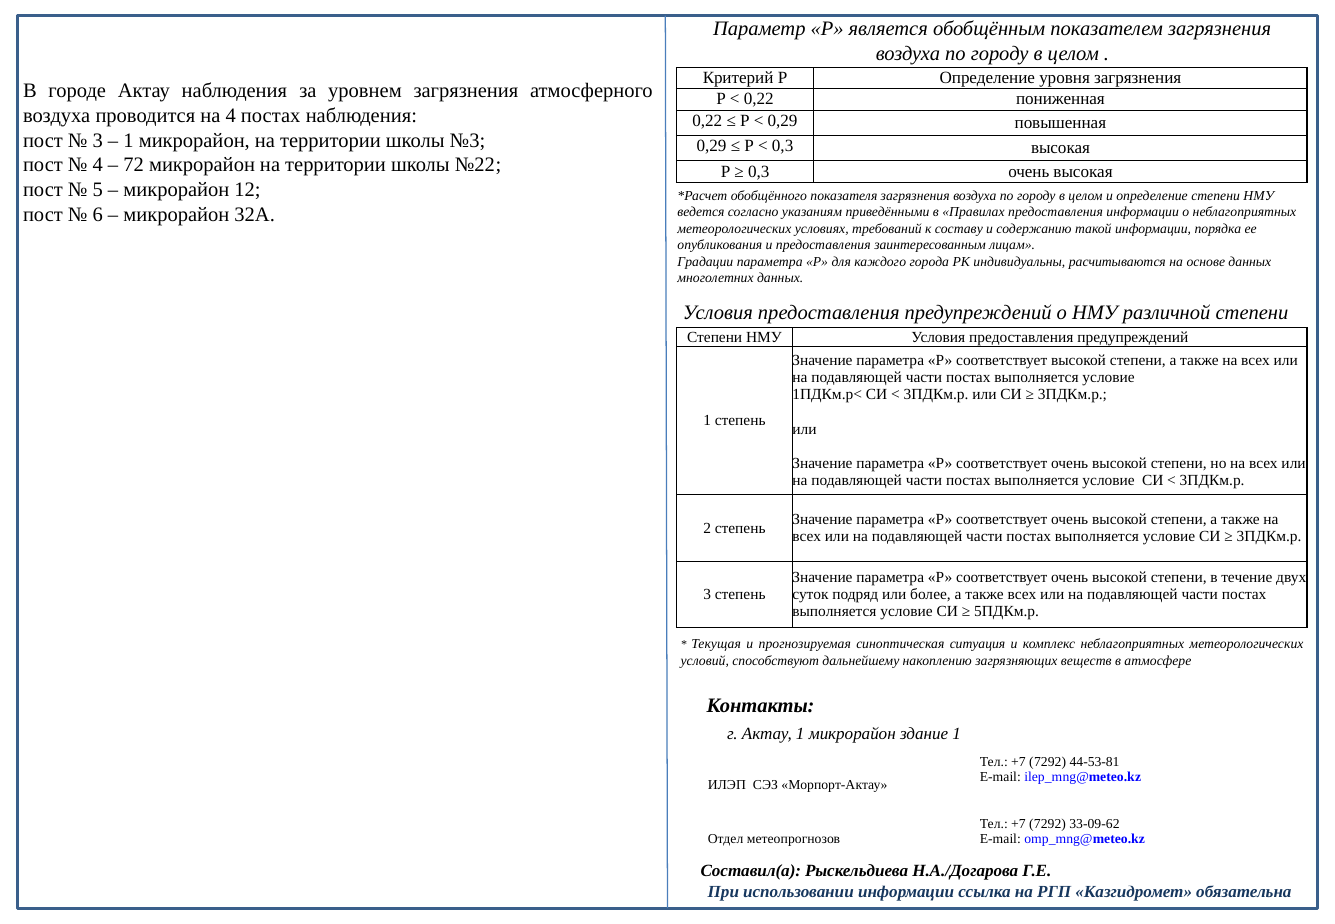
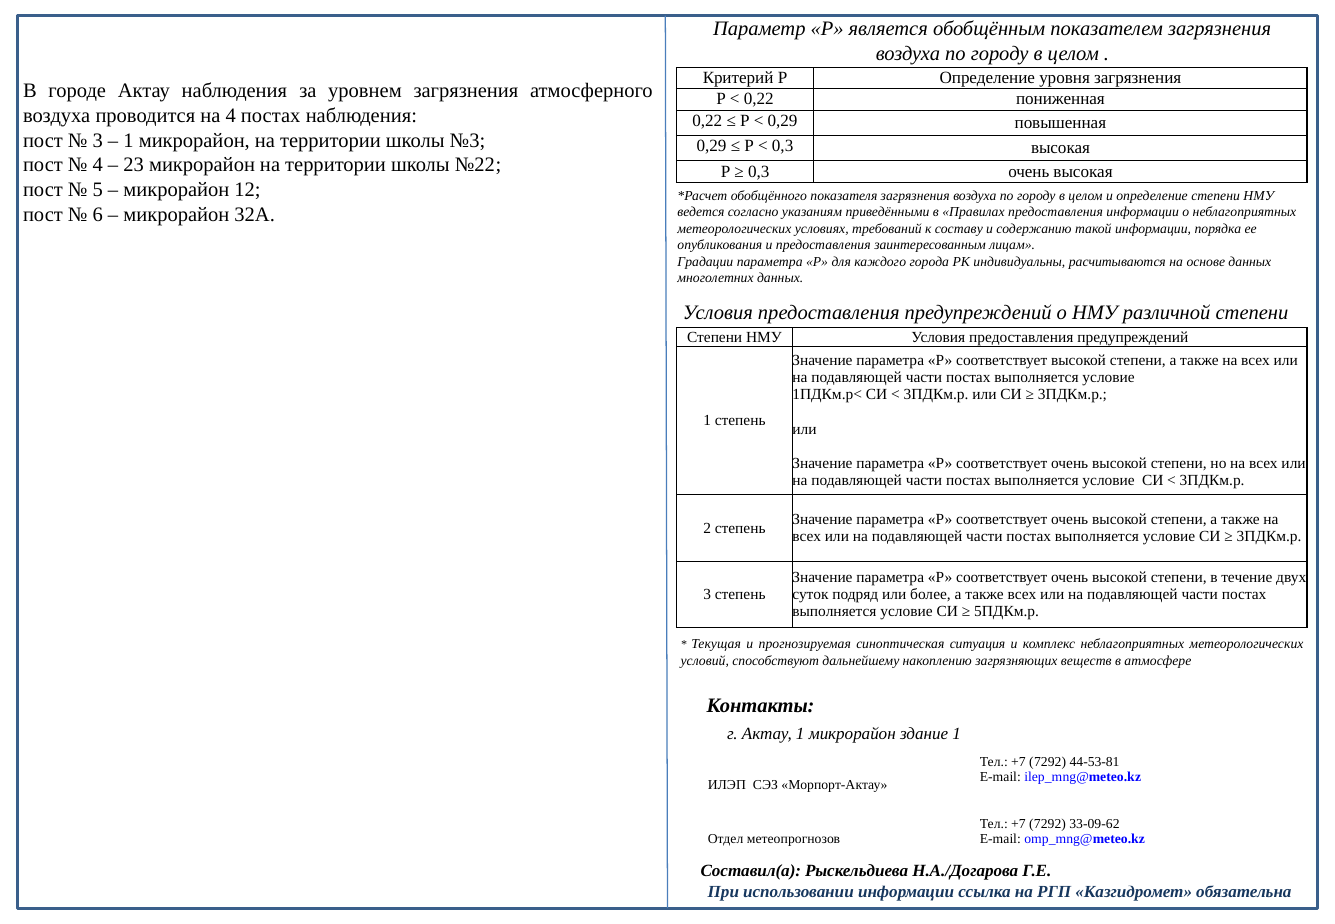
72: 72 -> 23 (134, 165)
